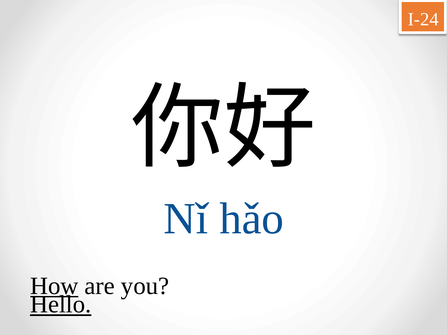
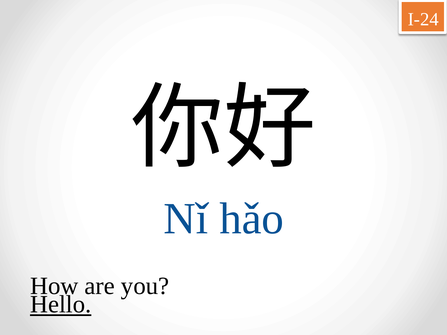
How underline: present -> none (54, 286)
